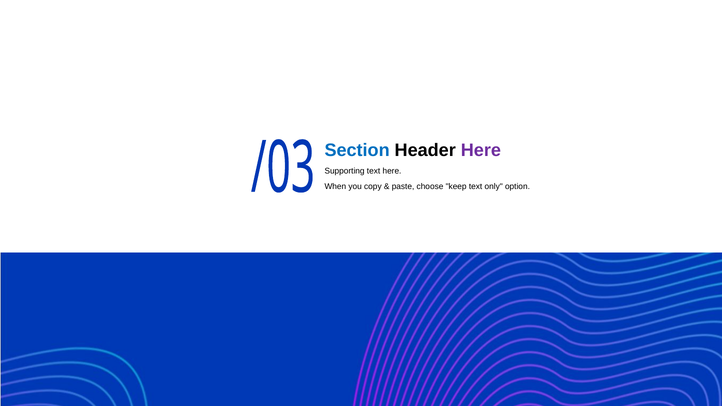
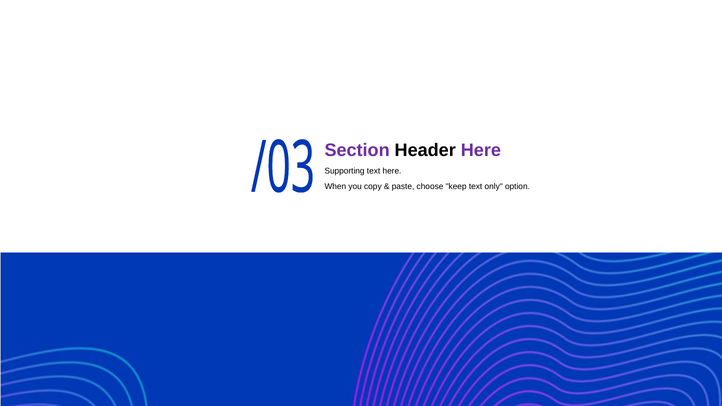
Section colour: blue -> purple (357, 150)
